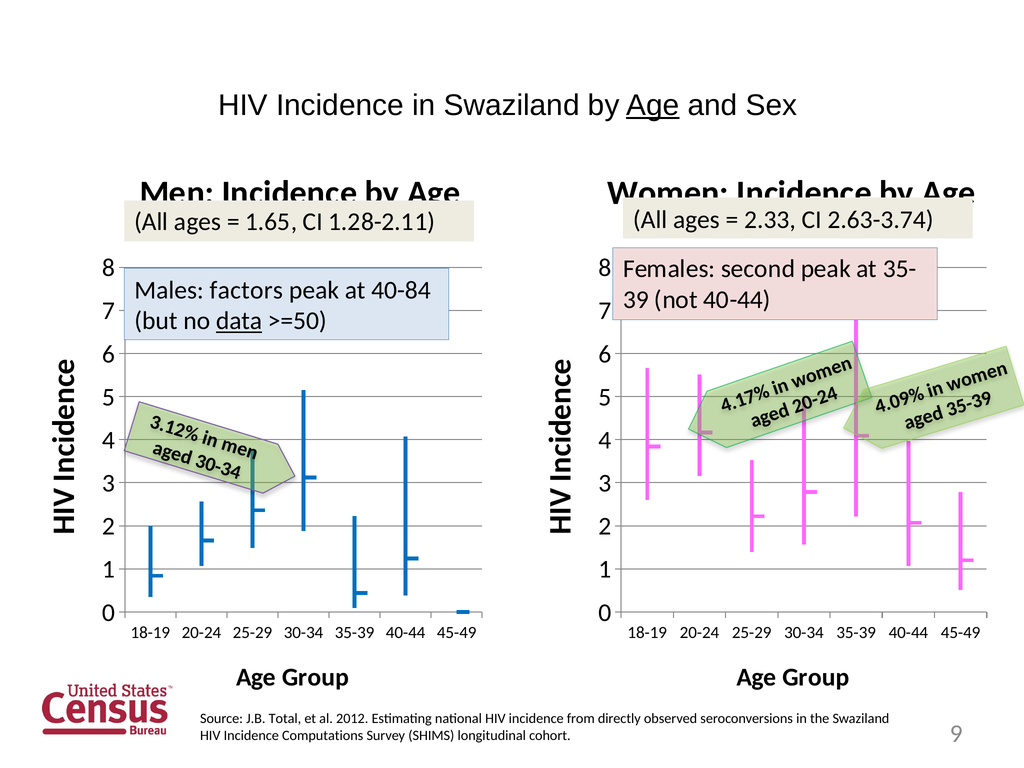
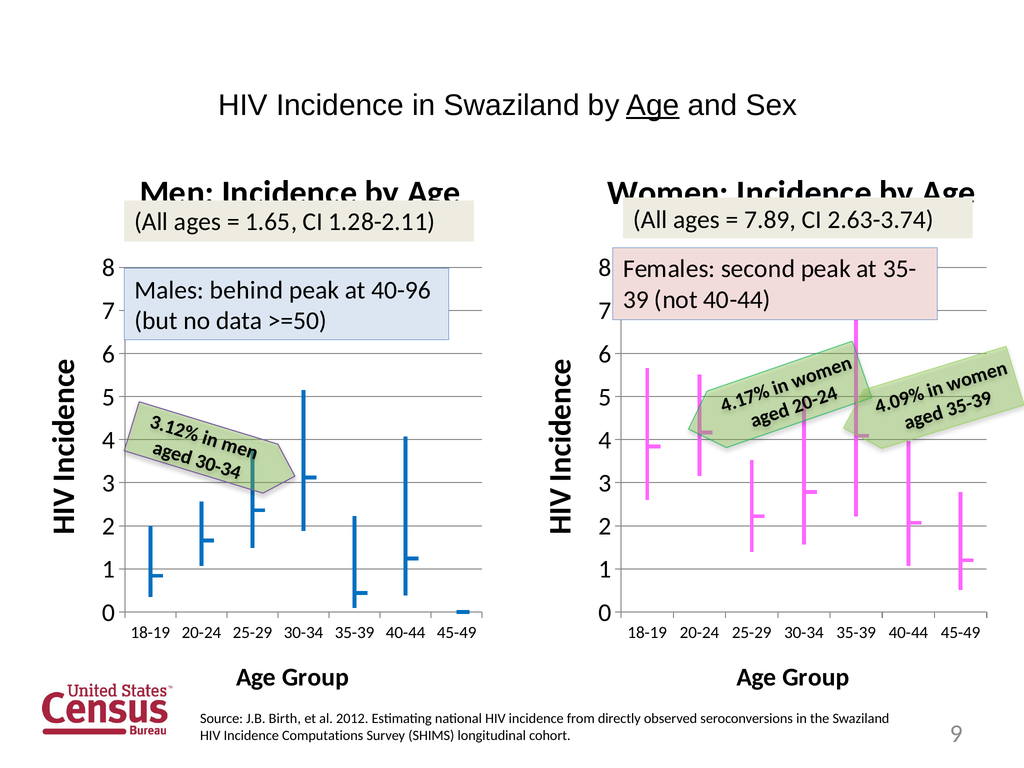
2.33: 2.33 -> 7.89 (770, 220)
factors: factors -> behind (246, 290)
40-84: 40-84 -> 40-96 (401, 290)
data underline: present -> none (239, 321)
Total: Total -> Birth (285, 719)
